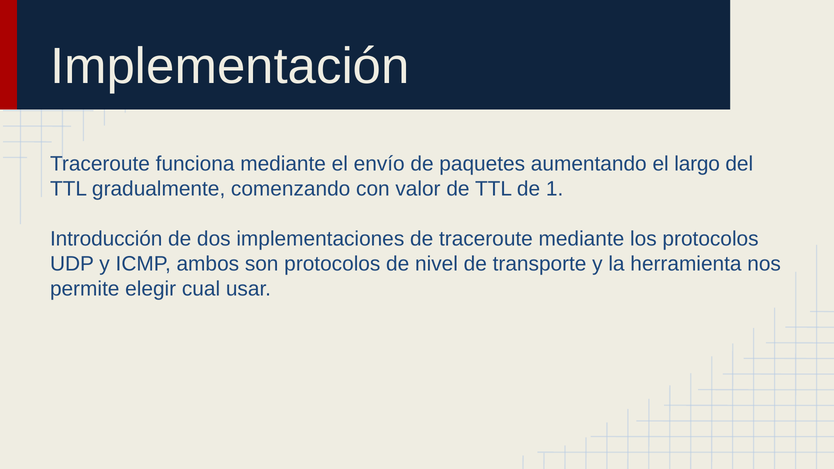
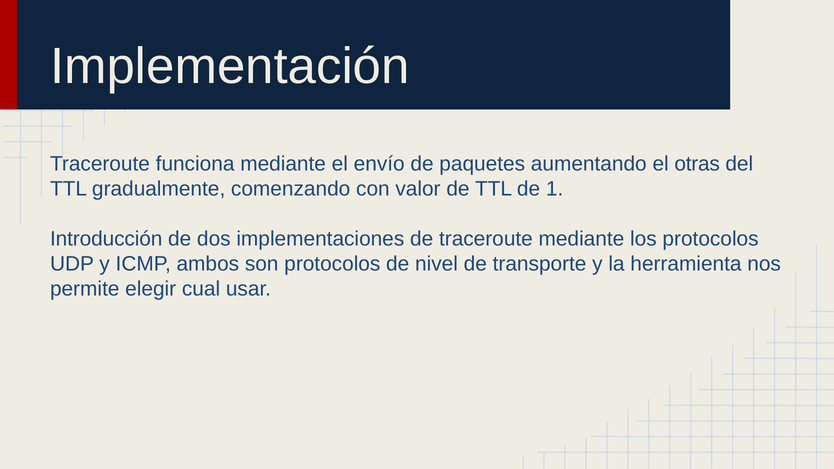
largo: largo -> otras (697, 164)
